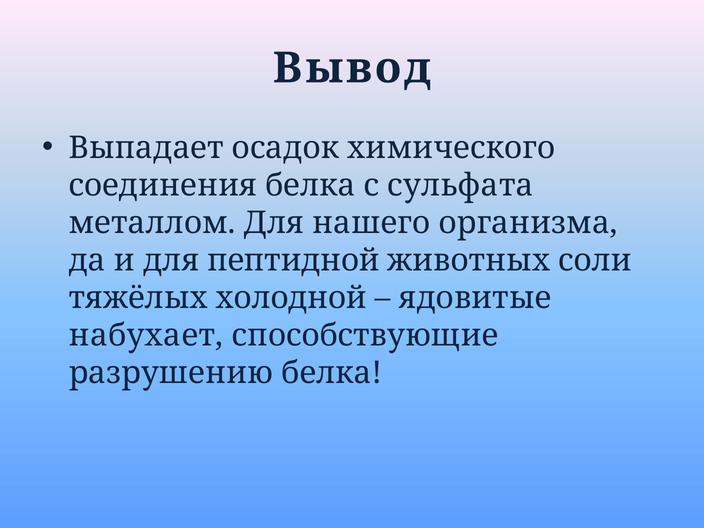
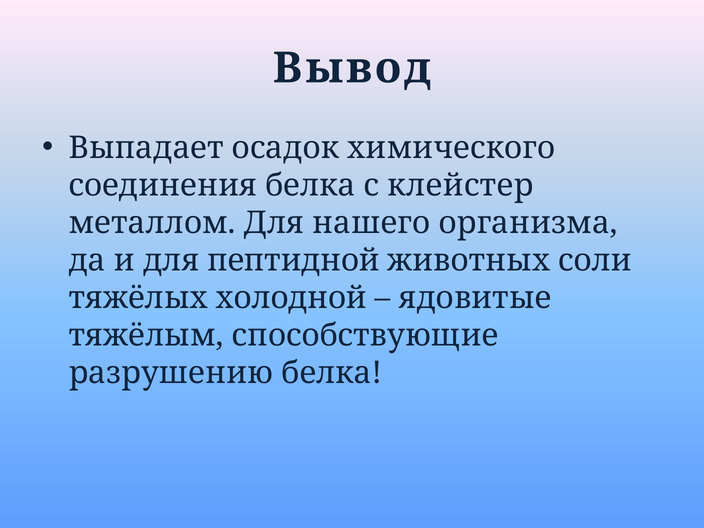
сульфата: сульфата -> клейстер (461, 185)
набухает: набухает -> тяжёлым (146, 335)
